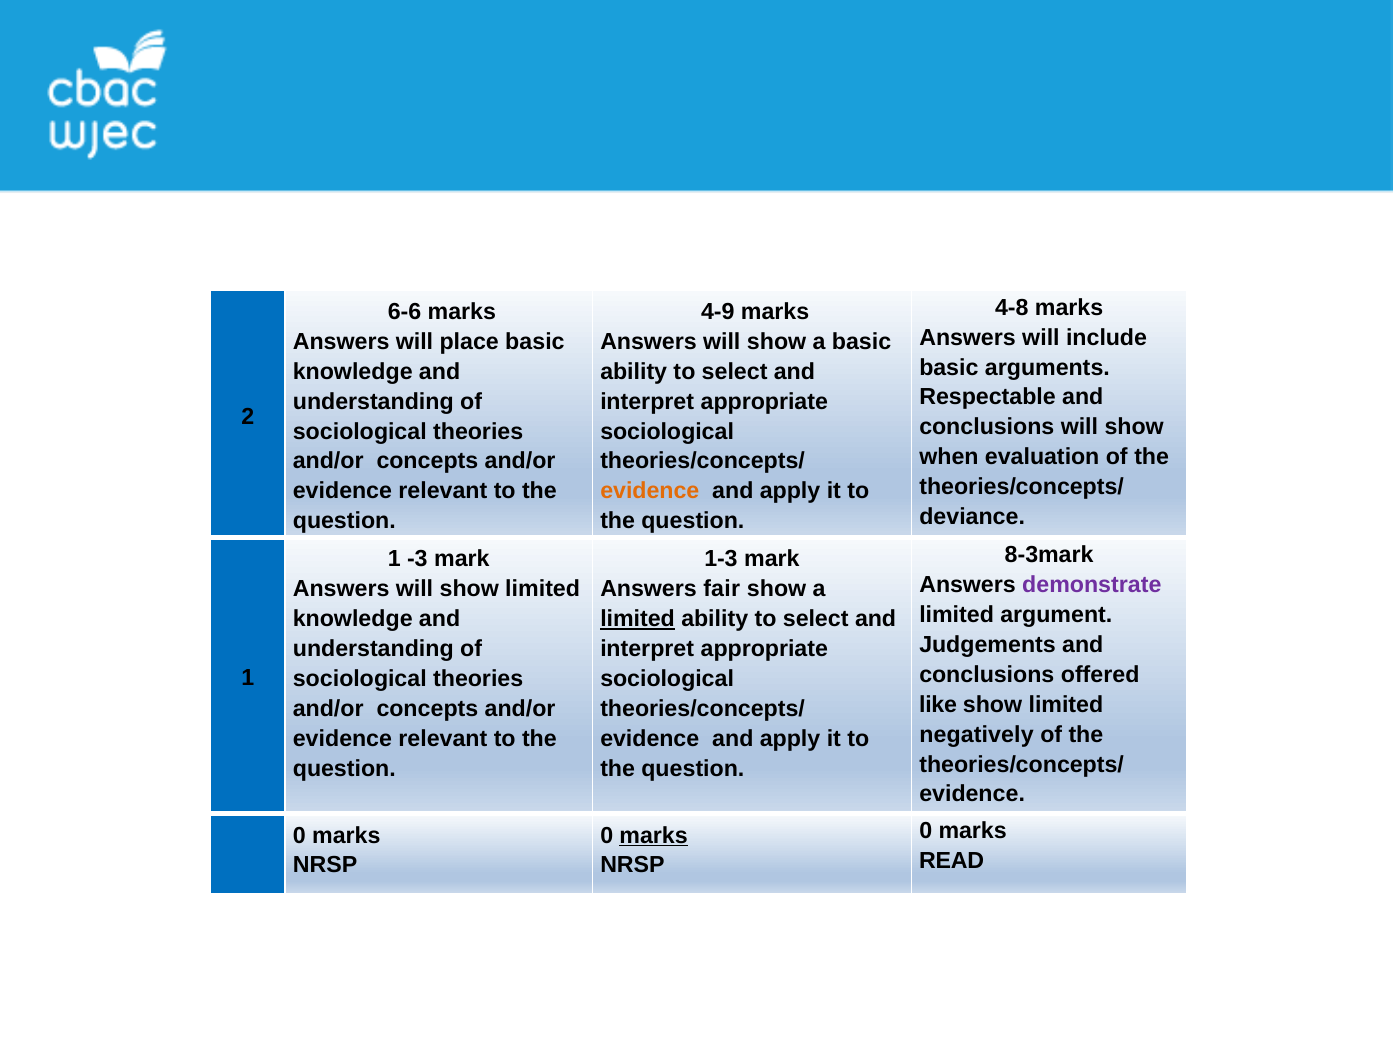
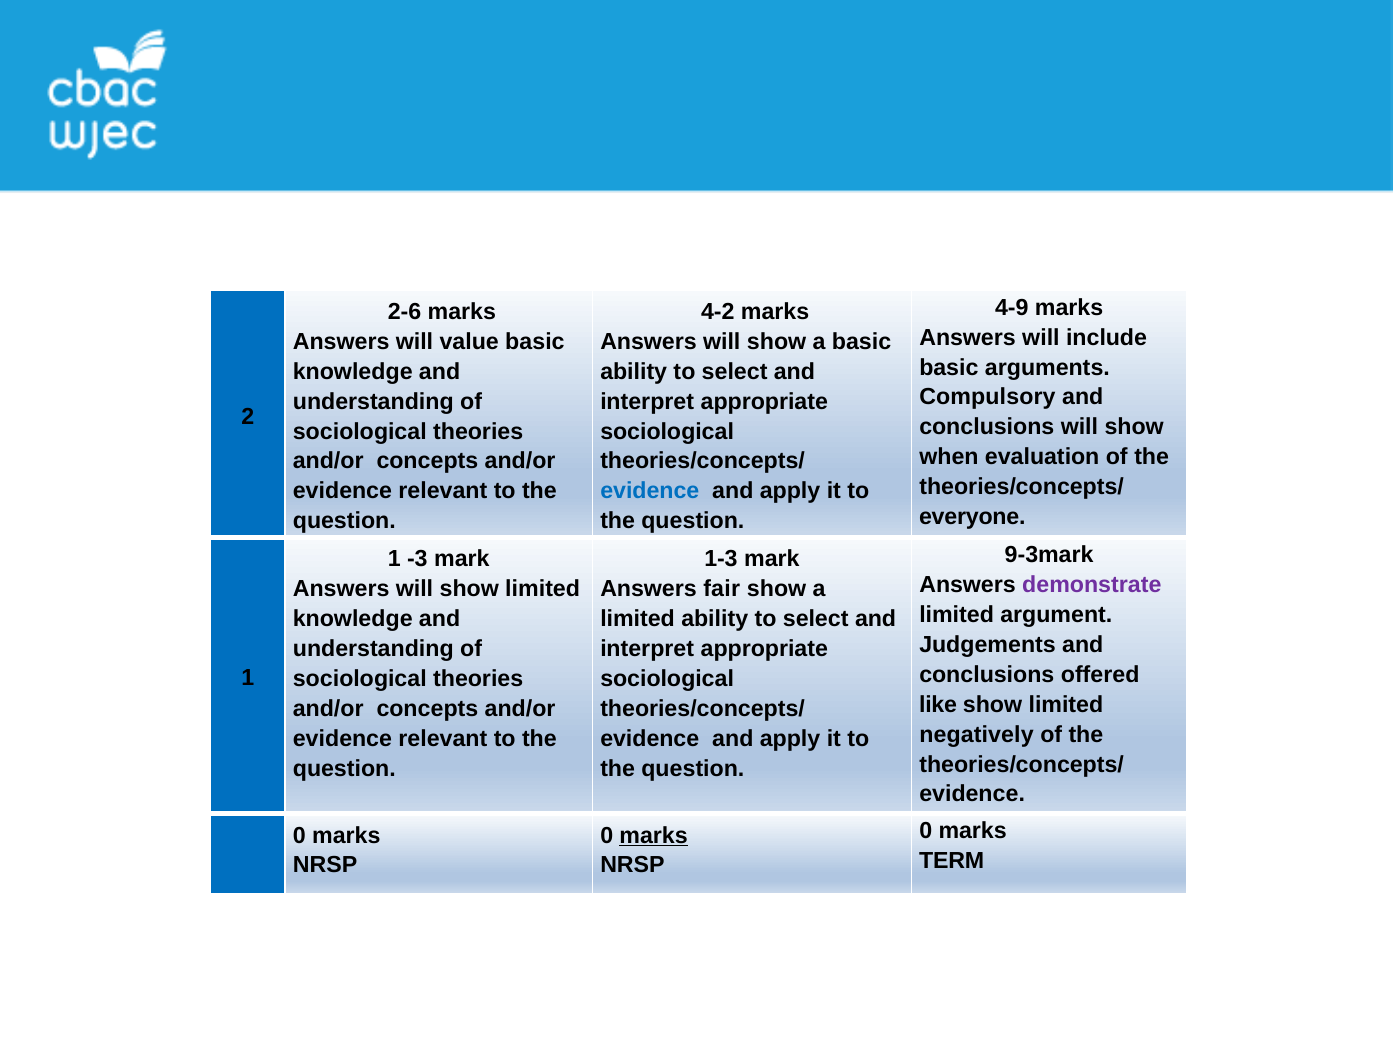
4-8: 4-8 -> 4-9 (1012, 308)
6-6: 6-6 -> 2-6 (405, 312)
4-9: 4-9 -> 4-2 (718, 312)
place: place -> value (469, 342)
Respectable: Respectable -> Compulsory (987, 397)
evidence colour: orange -> blue (650, 491)
deviance: deviance -> everyone (972, 517)
8-3mark: 8-3mark -> 9-3mark (1049, 555)
limited underline: present -> none (638, 619)
READ: READ -> TERM (952, 861)
